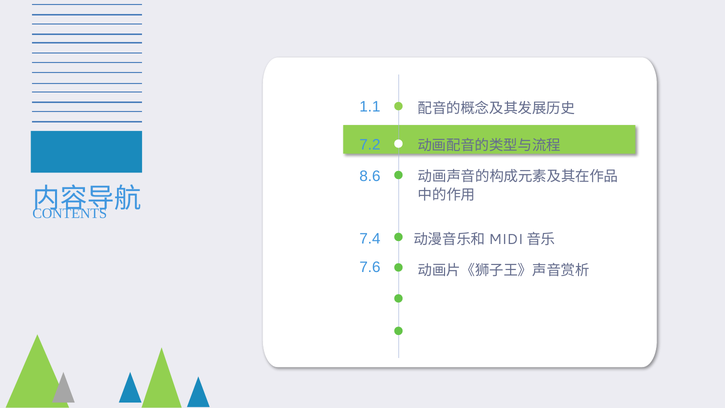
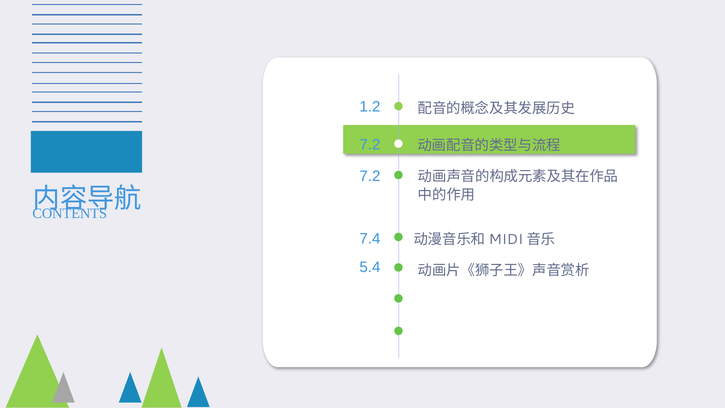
1.1: 1.1 -> 1.2 (370, 107)
8.6: 8.6 -> 7.2 (370, 176)
7.6: 7.6 -> 5.4 (370, 267)
